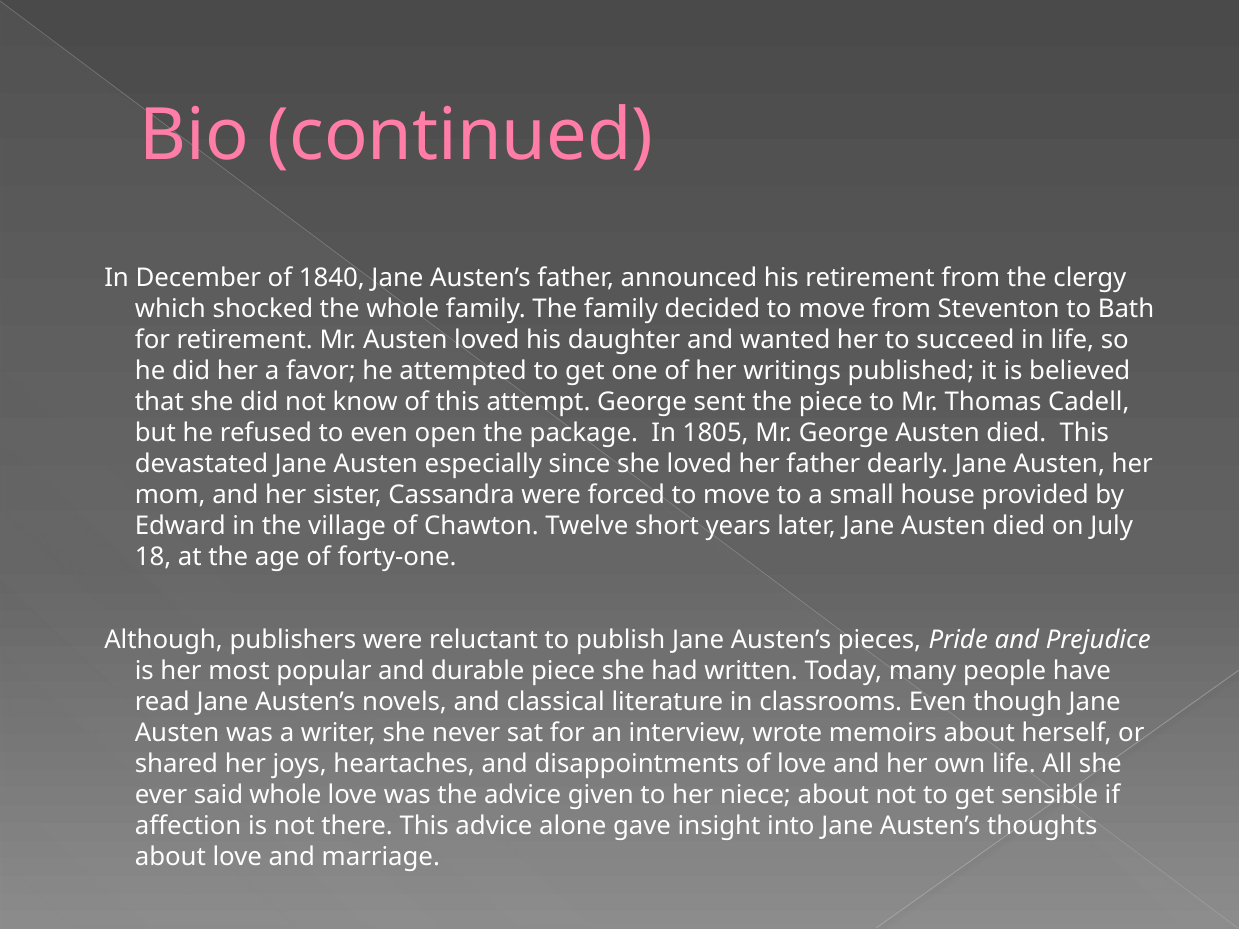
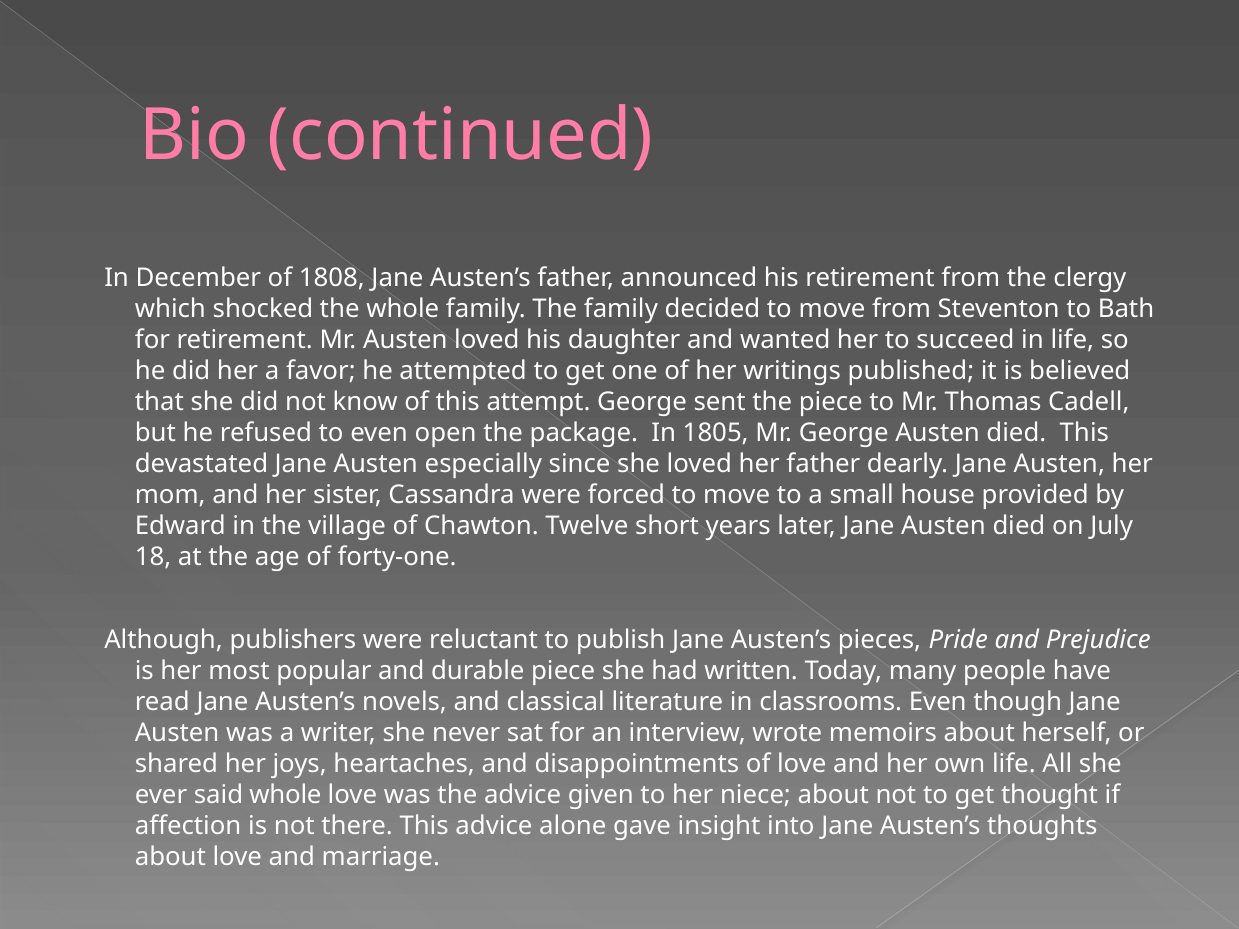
1840: 1840 -> 1808 (332, 279)
sensible: sensible -> thought (1050, 795)
